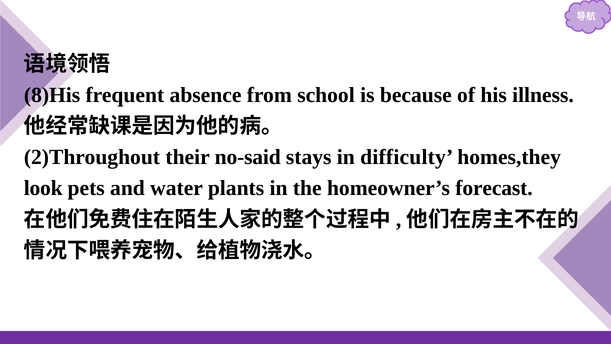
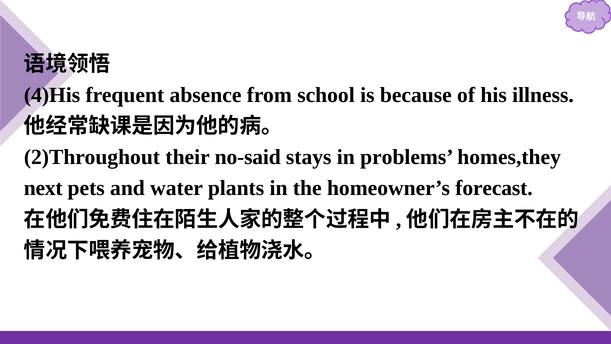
8)His: 8)His -> 4)His (52, 95)
difficulty: difficulty -> problems (407, 157)
look: look -> next (43, 188)
